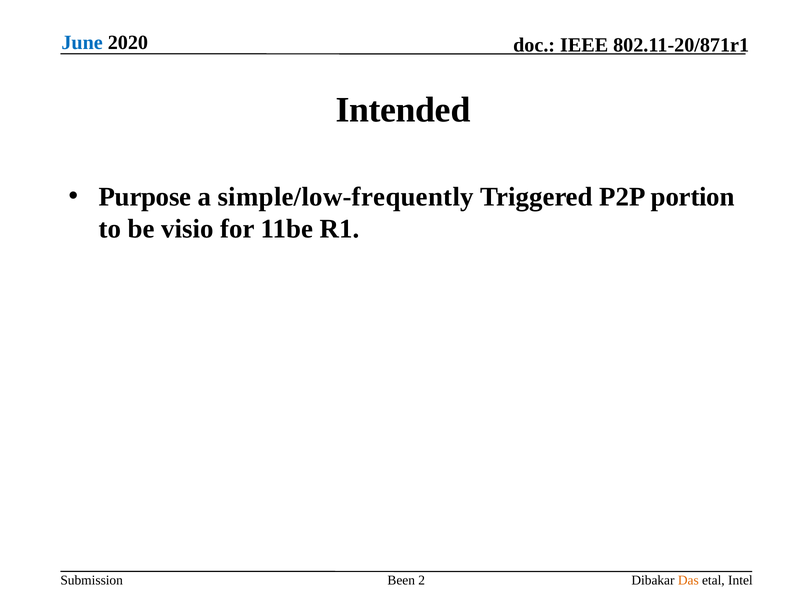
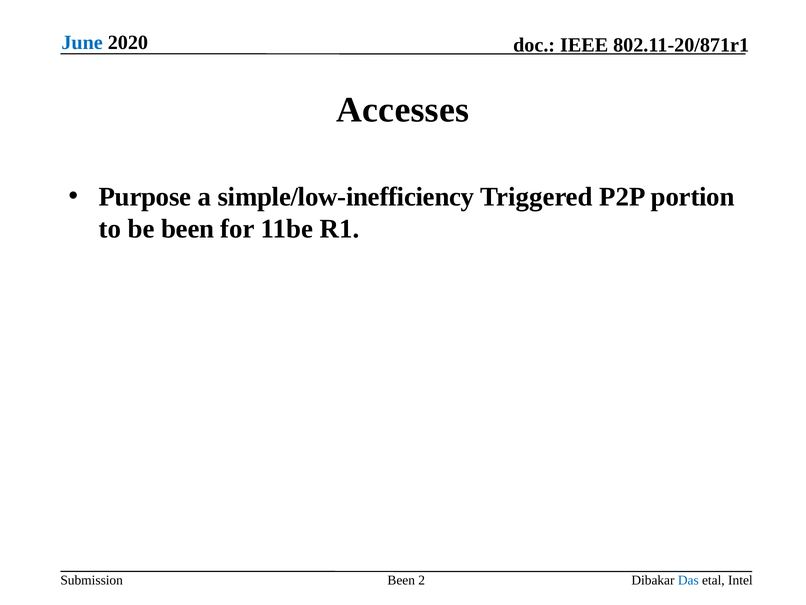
Intended: Intended -> Accesses (403, 110)
simple/low-frequently: simple/low-frequently -> simple/low-inefficiency (346, 197)
be visio: visio -> been (188, 229)
Das colour: orange -> blue (688, 580)
